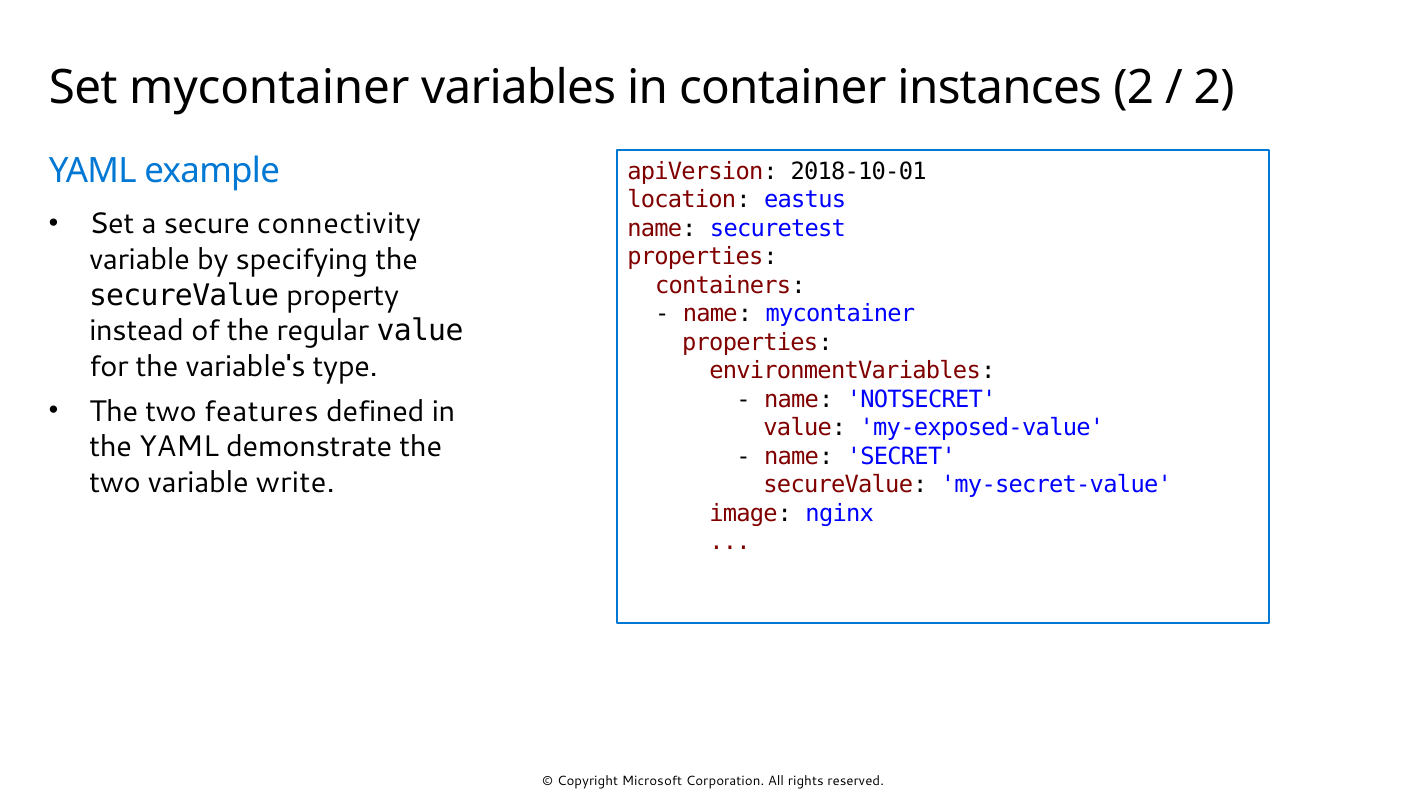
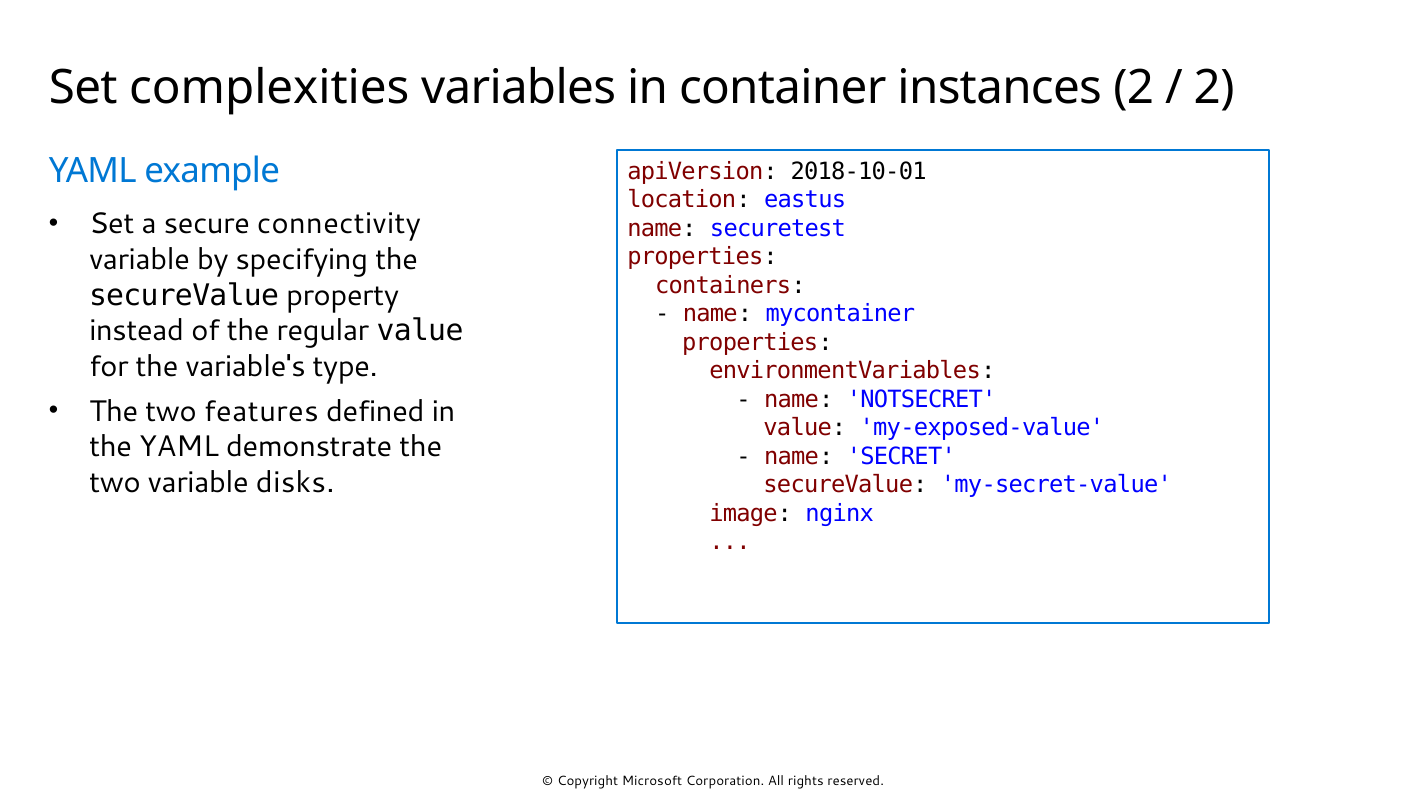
Set mycontainer: mycontainer -> complexities (269, 88)
write: write -> disks (295, 483)
